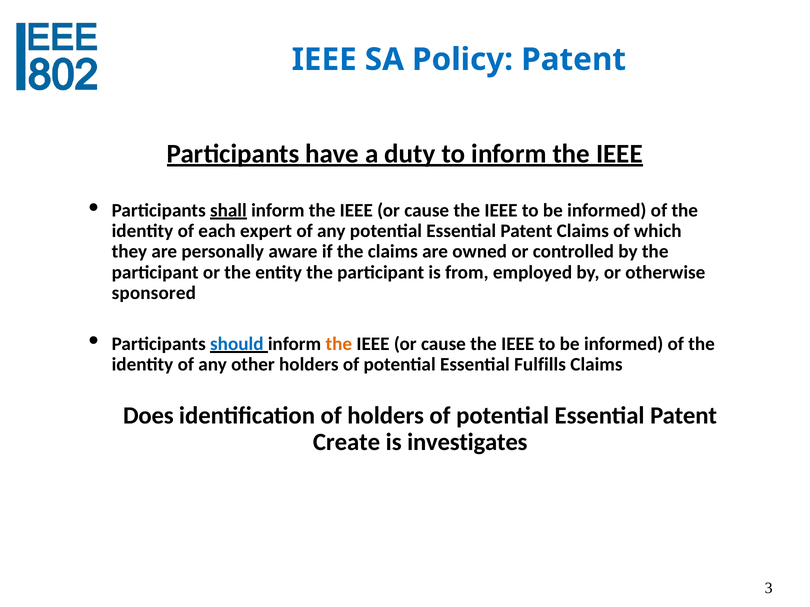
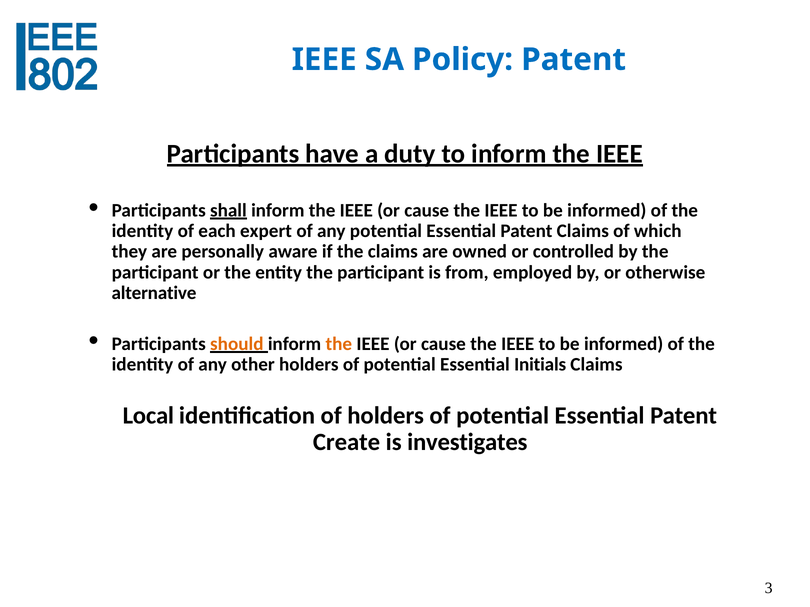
sponsored: sponsored -> alternative (154, 293)
should colour: blue -> orange (237, 344)
Fulfills: Fulfills -> Initials (540, 365)
Does: Does -> Local (148, 416)
